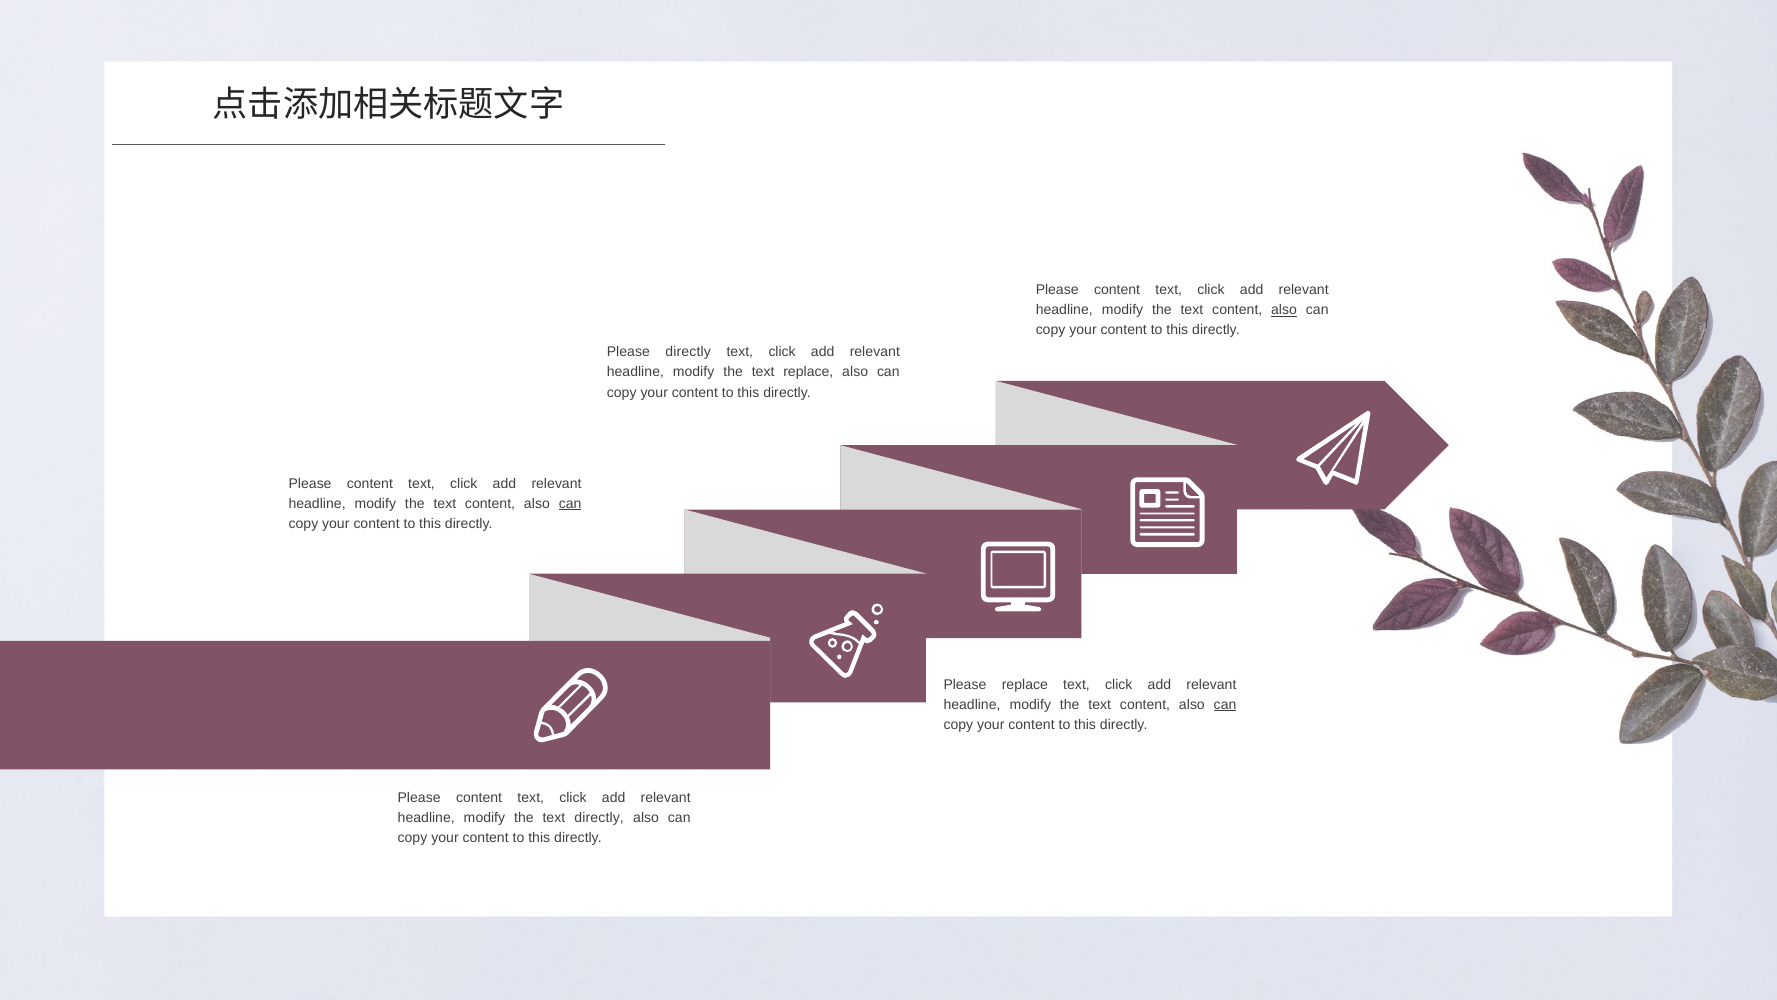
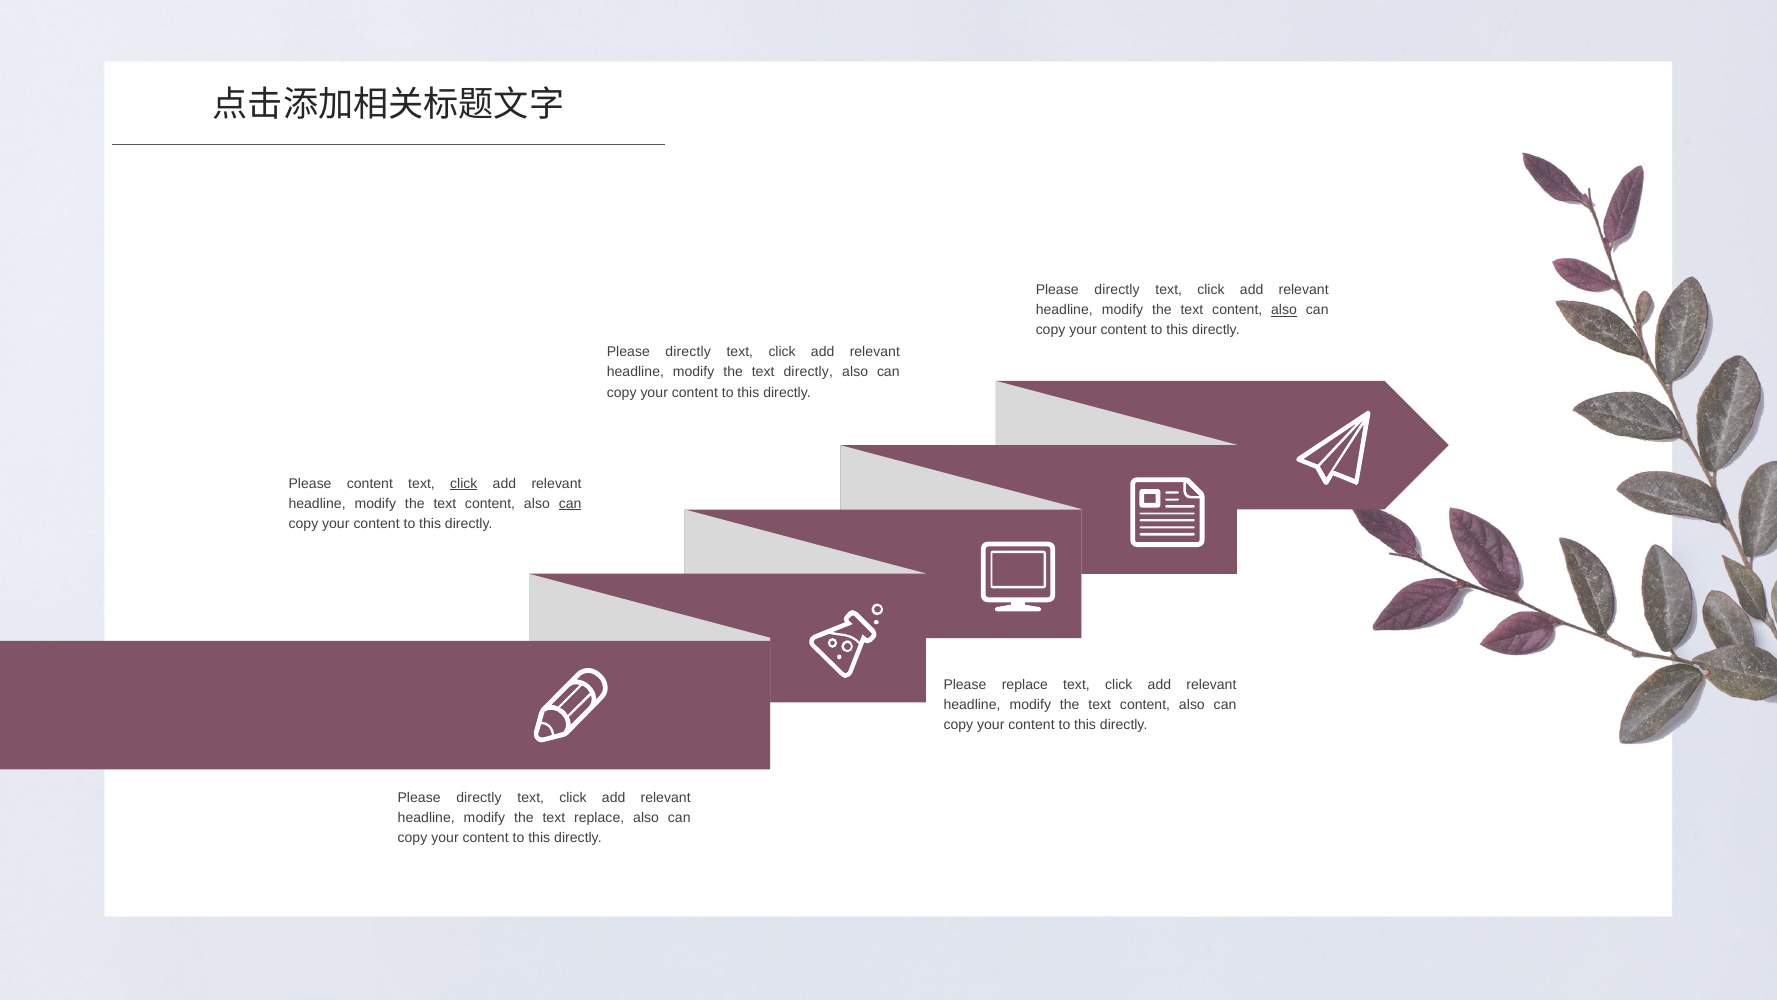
content: content -> directly (1117, 290)
text replace: replace -> directly (808, 372)
click underline: none -> present (464, 483)
can underline: present -> none (1225, 704)
content: content -> directly (479, 797)
text directly: directly -> replace (599, 817)
